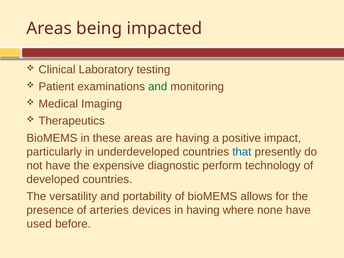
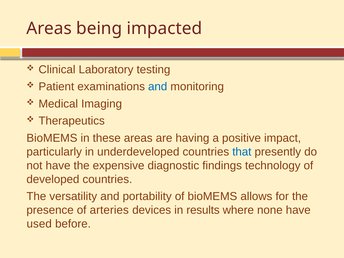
and colour: green -> blue (158, 87)
perform: perform -> findings (222, 166)
in having: having -> results (203, 210)
